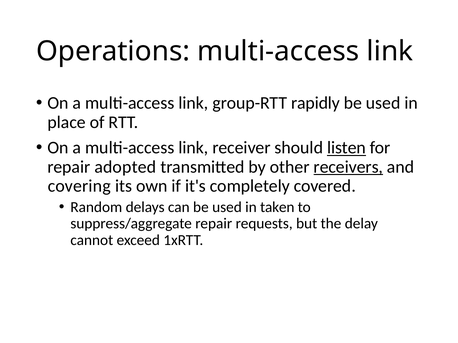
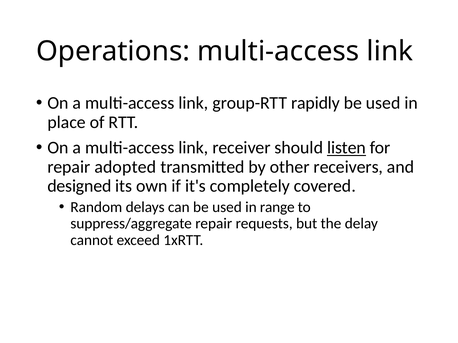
receivers underline: present -> none (348, 167)
covering: covering -> designed (79, 186)
taken: taken -> range (277, 207)
